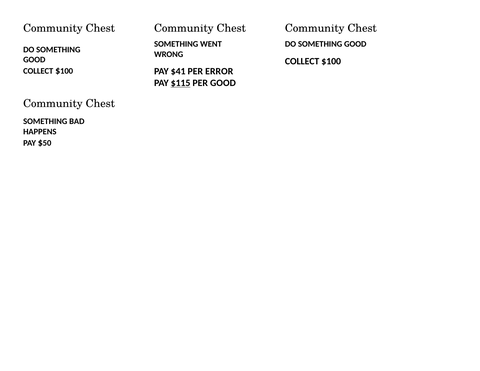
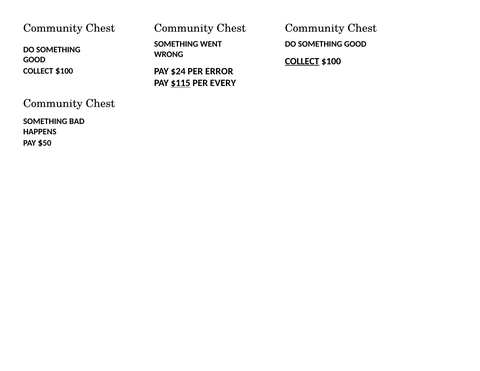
COLLECT underline: none -> present (302, 61)
$41: $41 -> $24 (178, 71)
PER GOOD: GOOD -> EVERY (223, 83)
